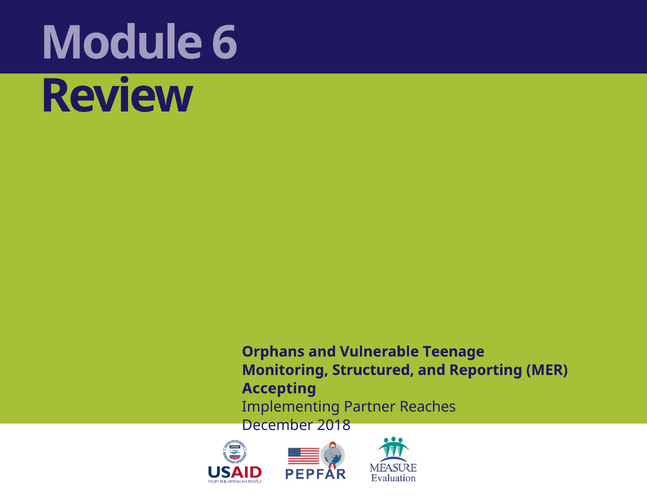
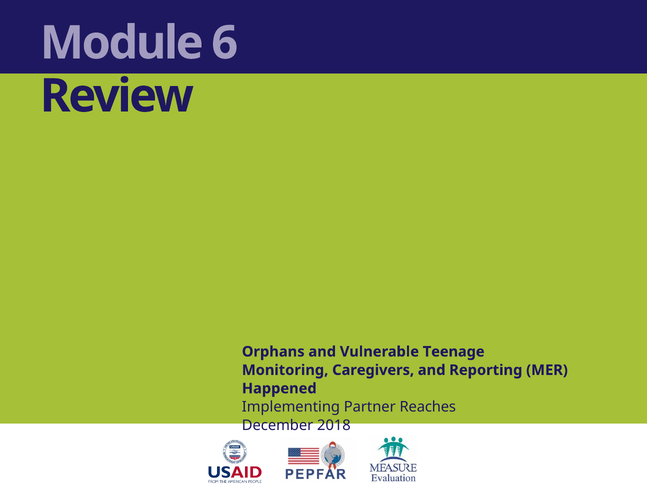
Structured: Structured -> Caregivers (373, 370)
Accepting: Accepting -> Happened (279, 388)
